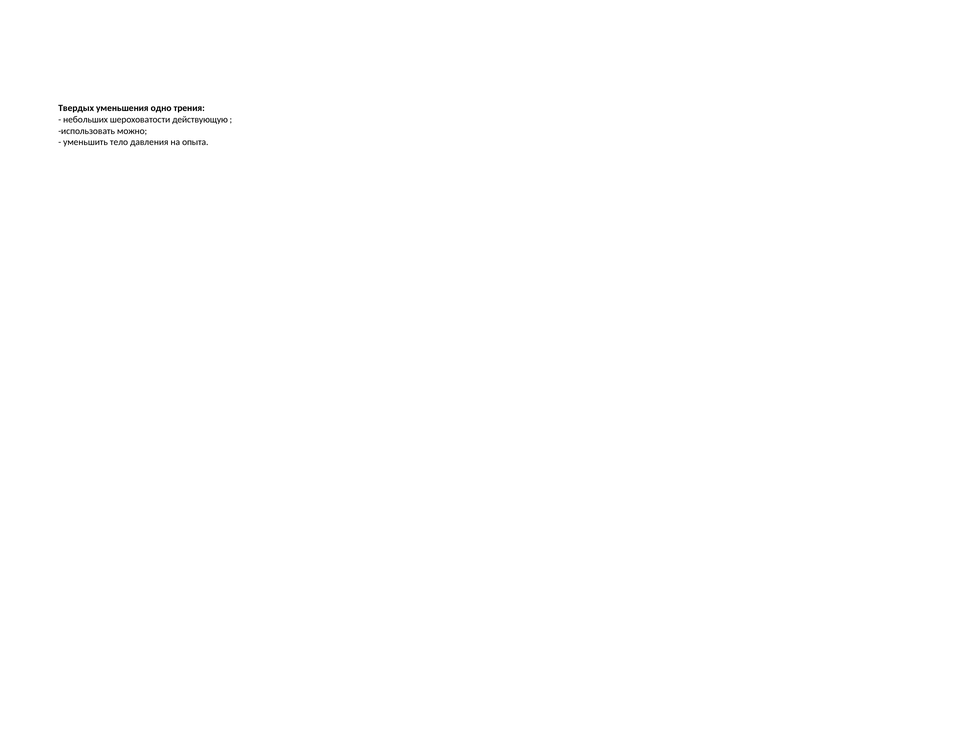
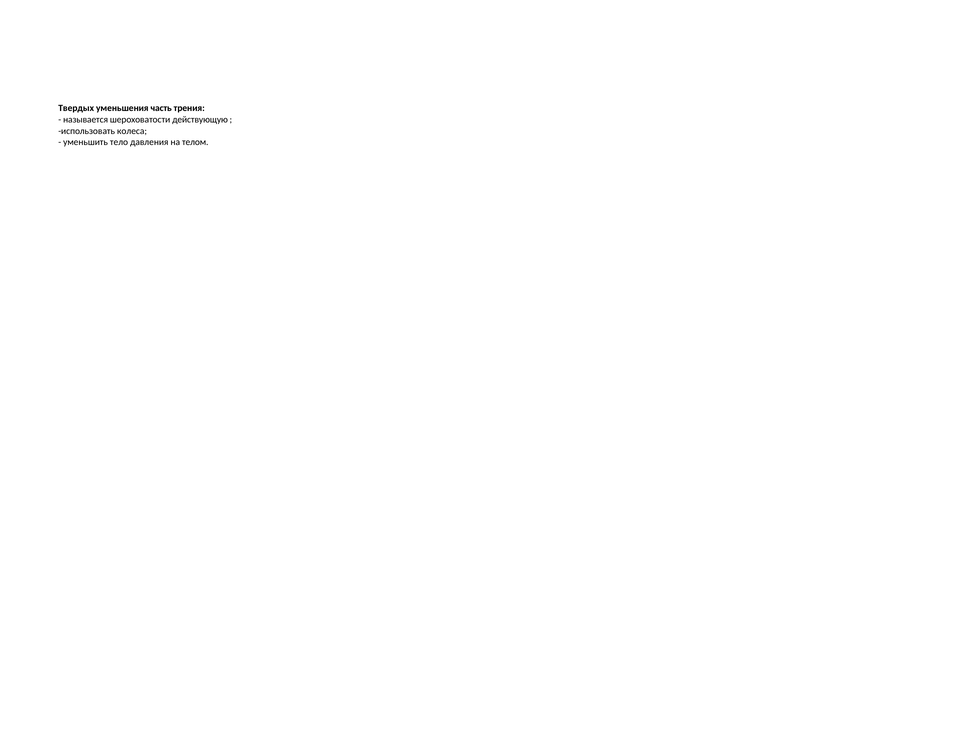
одно: одно -> часть (161, 108)
небольших: небольших -> называется (86, 120)
можно: можно -> колеса (132, 131)
опыта: опыта -> телом (195, 142)
